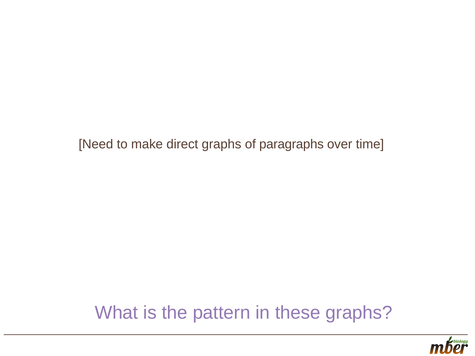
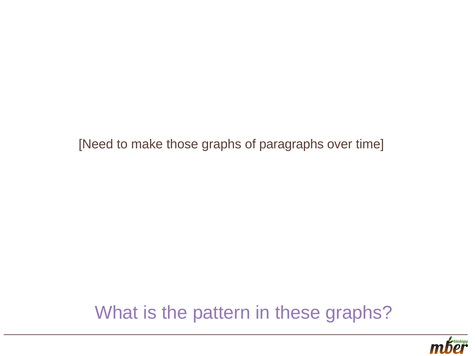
direct: direct -> those (182, 144)
